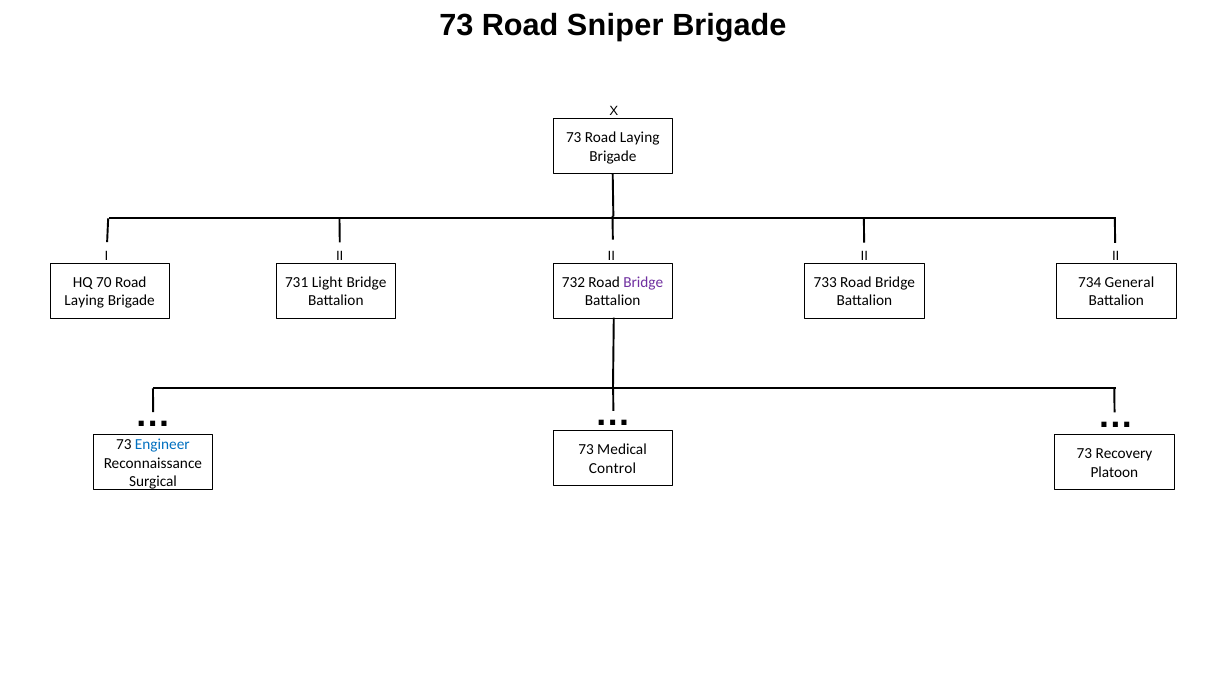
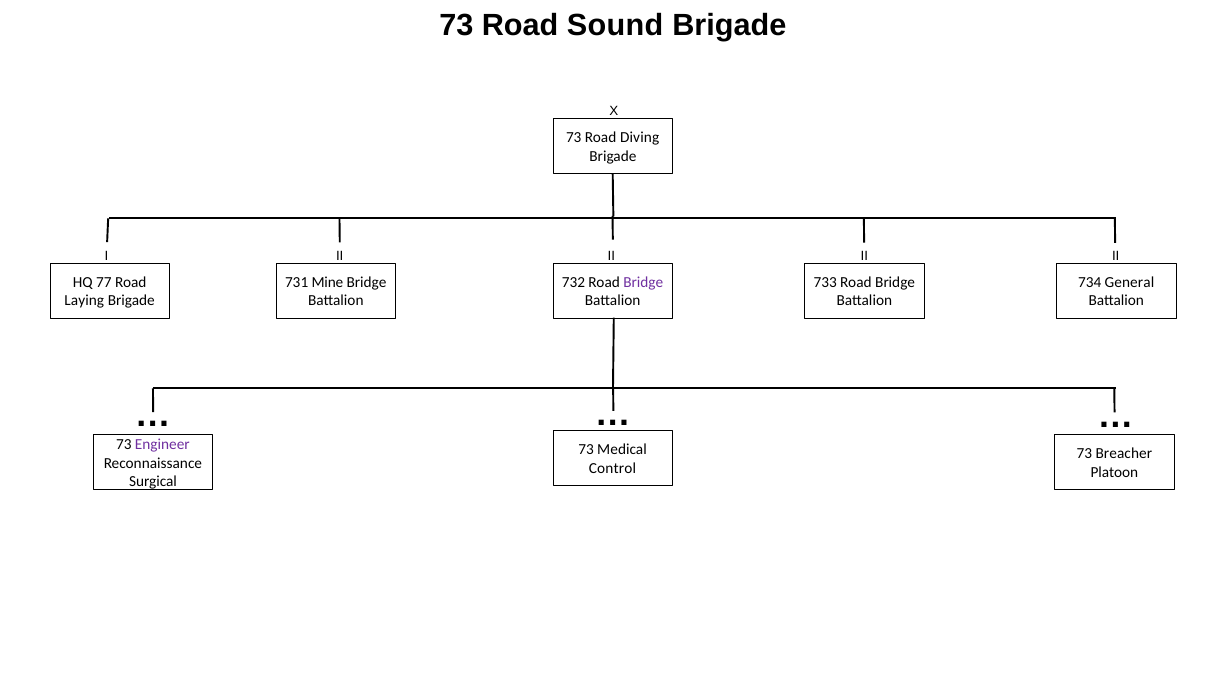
Sniper: Sniper -> Sound (615, 26)
73 Road Laying: Laying -> Diving (640, 138)
70: 70 -> 77 (104, 283)
Light: Light -> Mine (327, 283)
Engineer colour: blue -> purple (162, 445)
Recovery: Recovery -> Breacher (1124, 454)
